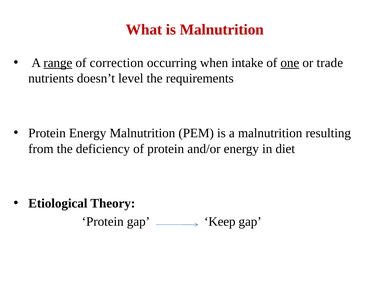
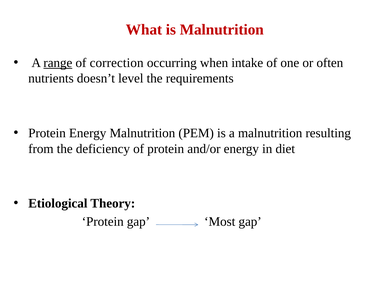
one underline: present -> none (290, 63)
trade: trade -> often (330, 63)
Keep: Keep -> Most (220, 221)
